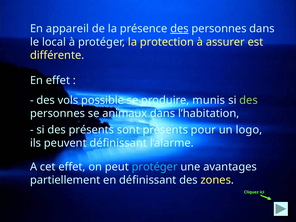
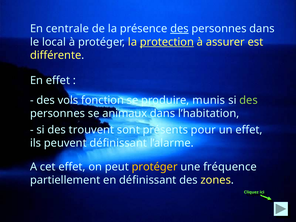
appareil: appareil -> centrale (67, 29)
protection underline: none -> present (167, 42)
possible: possible -> fonction (103, 100)
des présents: présents -> trouvent (91, 130)
un logo: logo -> effet (249, 130)
protéger colour: light blue -> yellow (155, 167)
avantages: avantages -> fréquence (230, 167)
